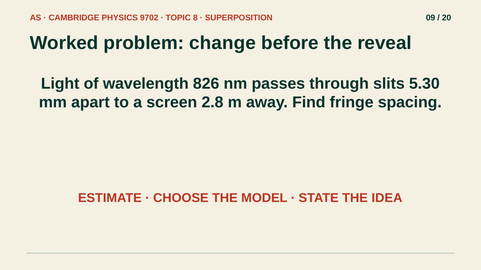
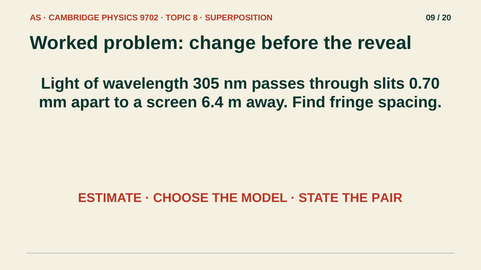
826: 826 -> 305 (206, 84)
5.30: 5.30 -> 0.70 (424, 84)
2.8: 2.8 -> 6.4 (212, 103)
IDEA: IDEA -> PAIR (387, 198)
